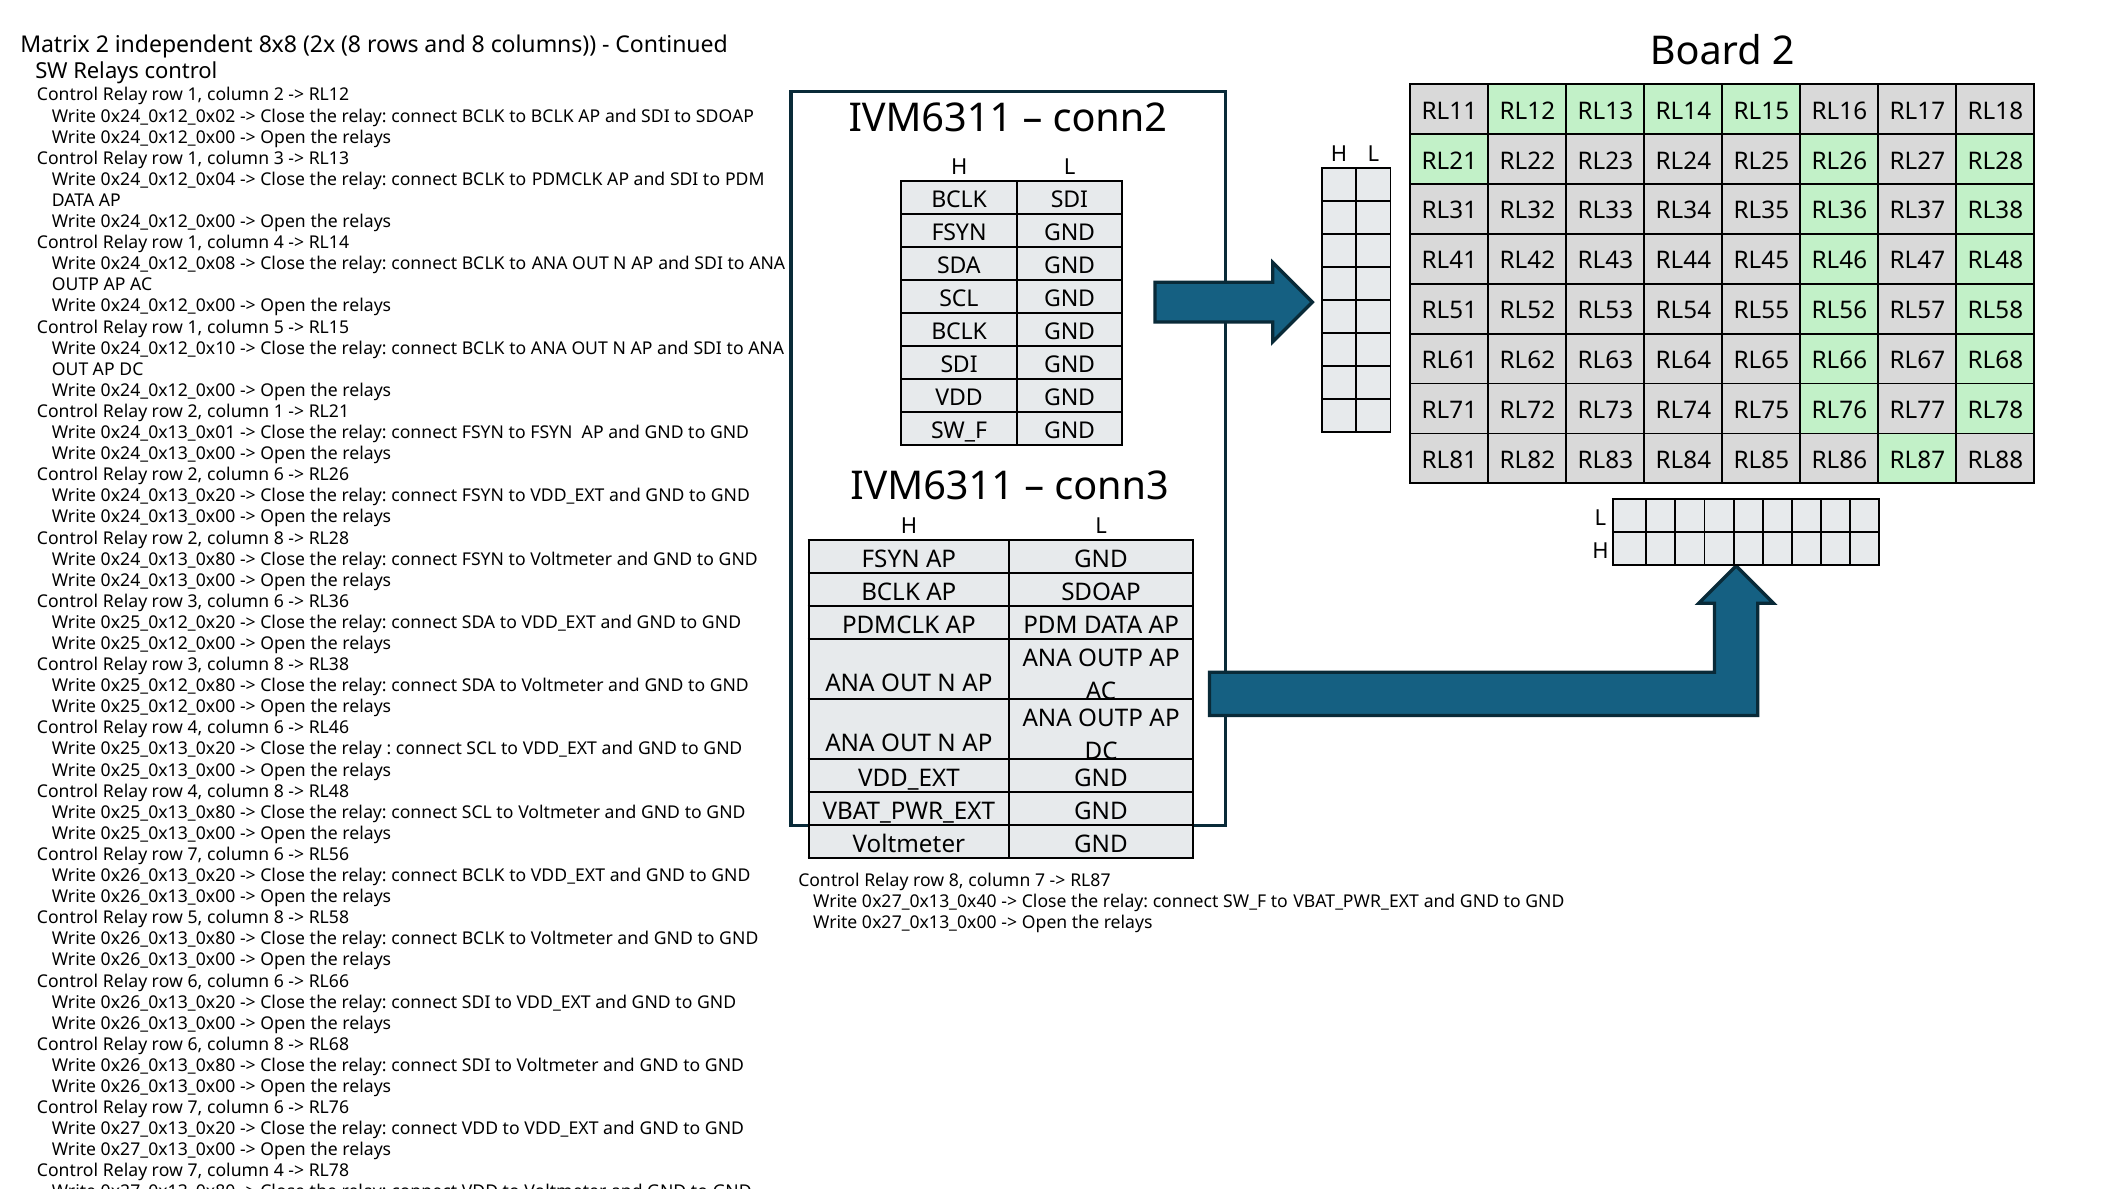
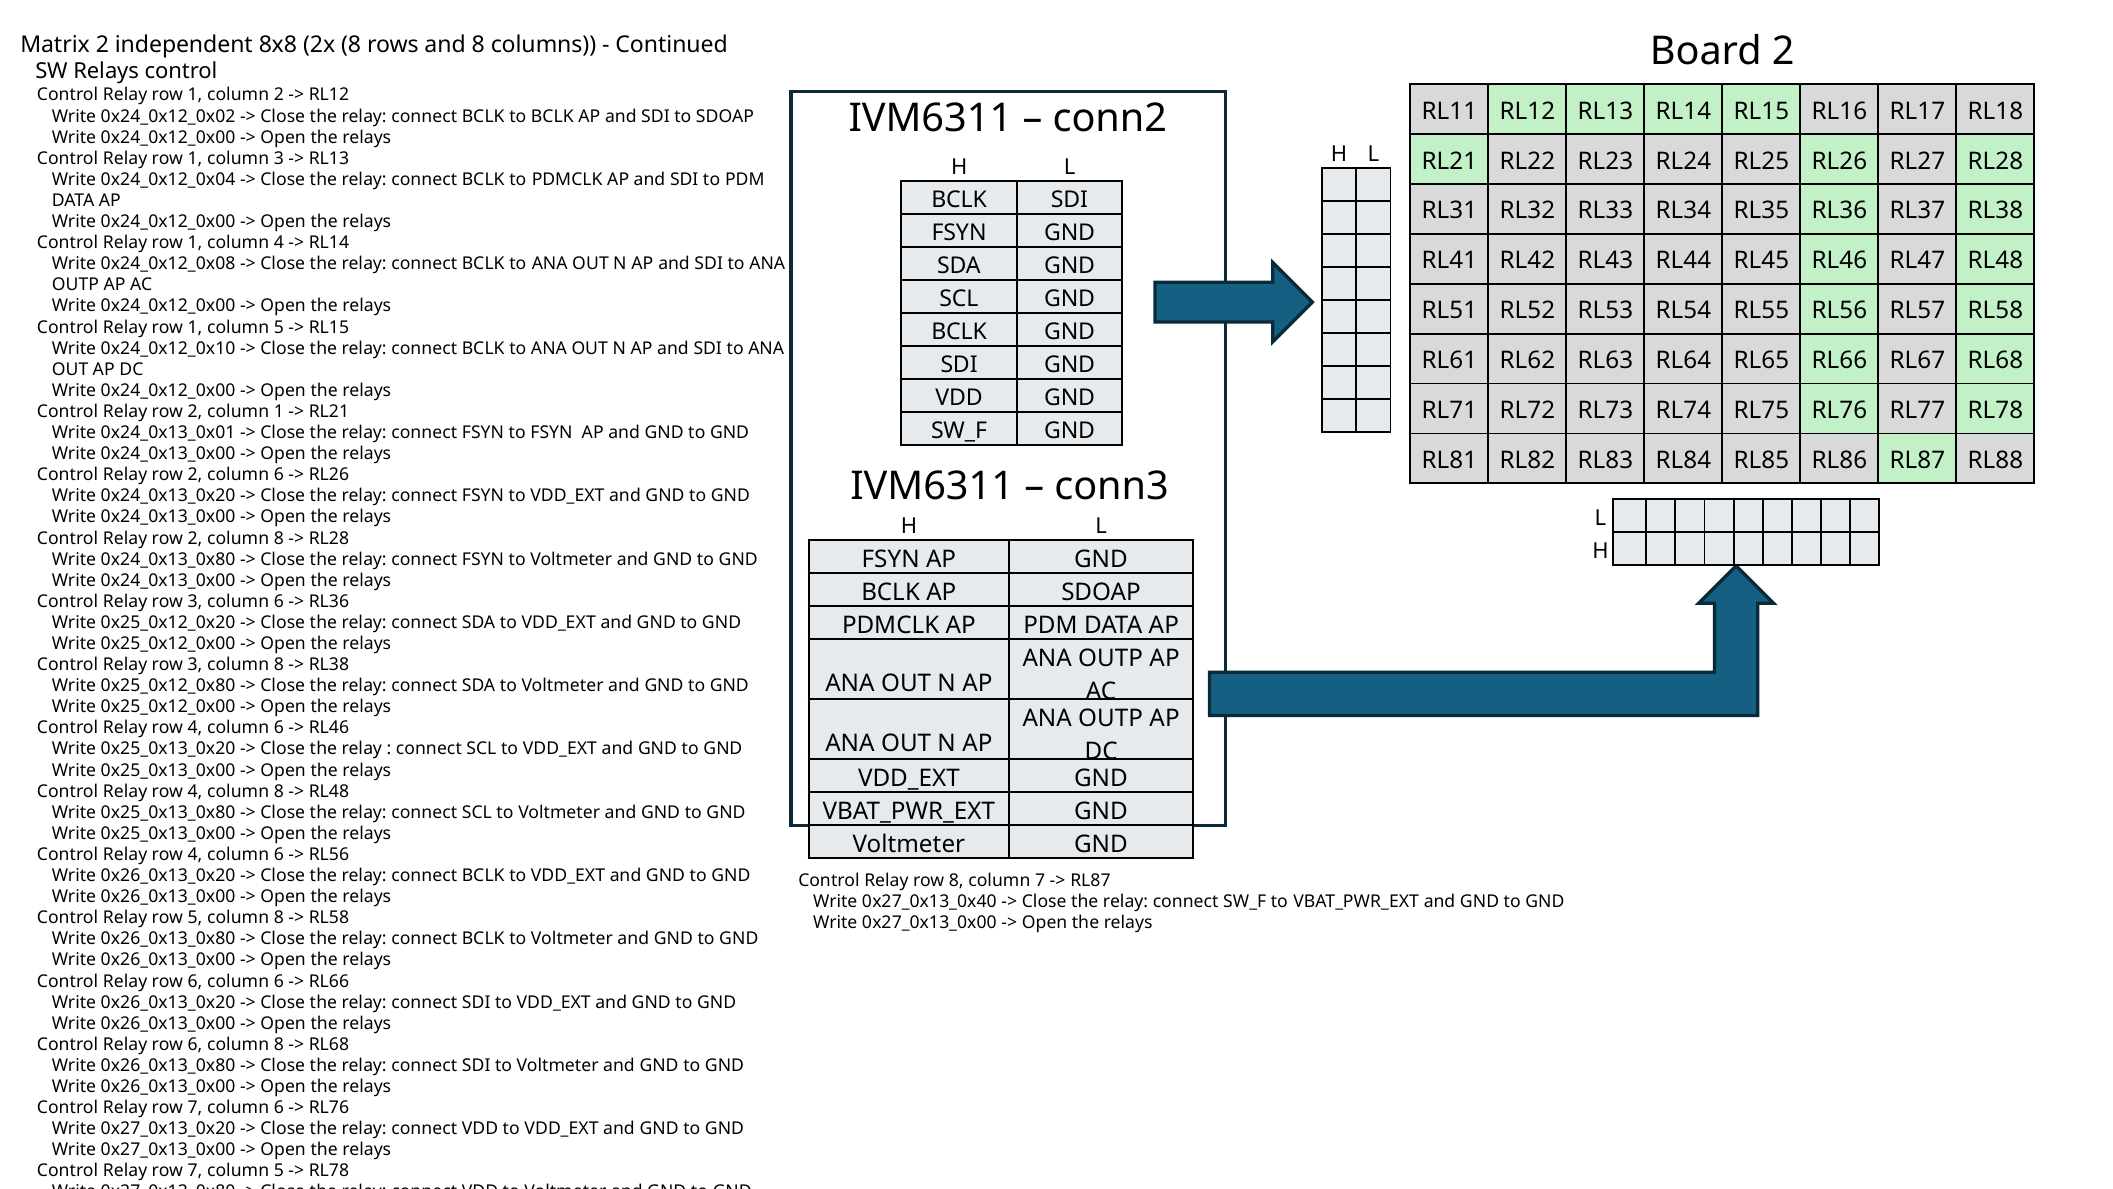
7: 7 -> 4 (195, 854)
7 column 4: 4 -> 5 (279, 1171)
